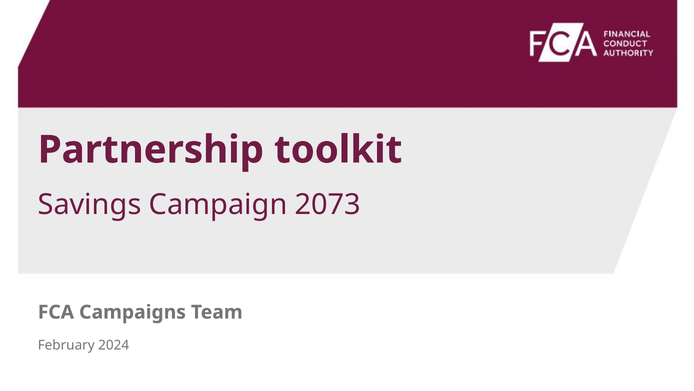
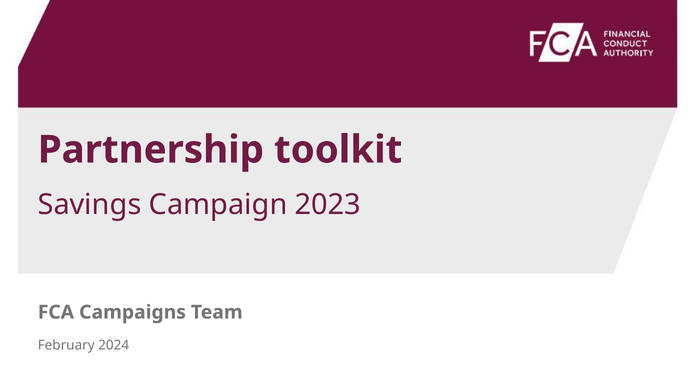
2073: 2073 -> 2023 (328, 205)
